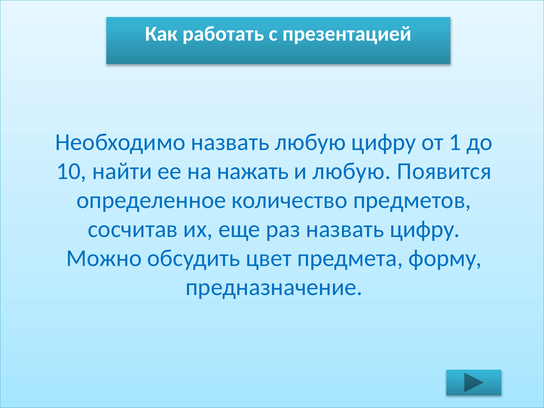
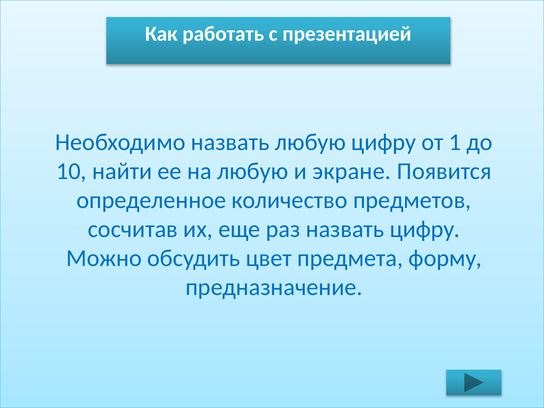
на нажать: нажать -> любую (253, 171)
и любую: любую -> экране (352, 171)
